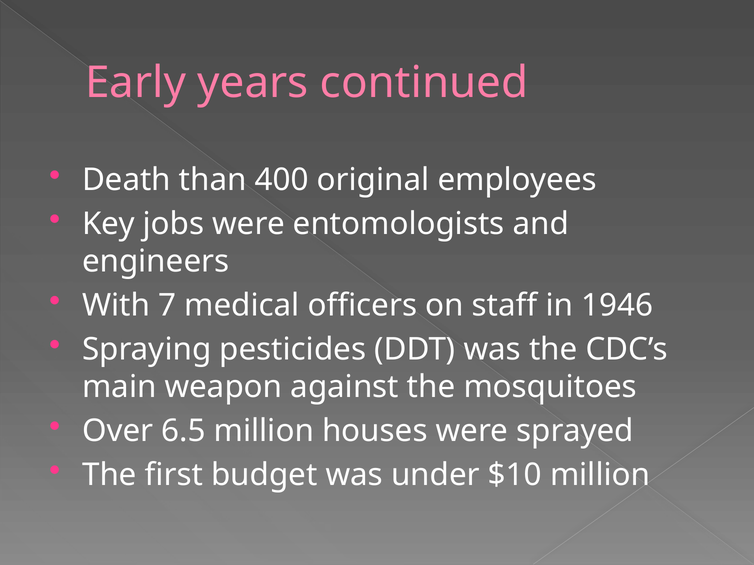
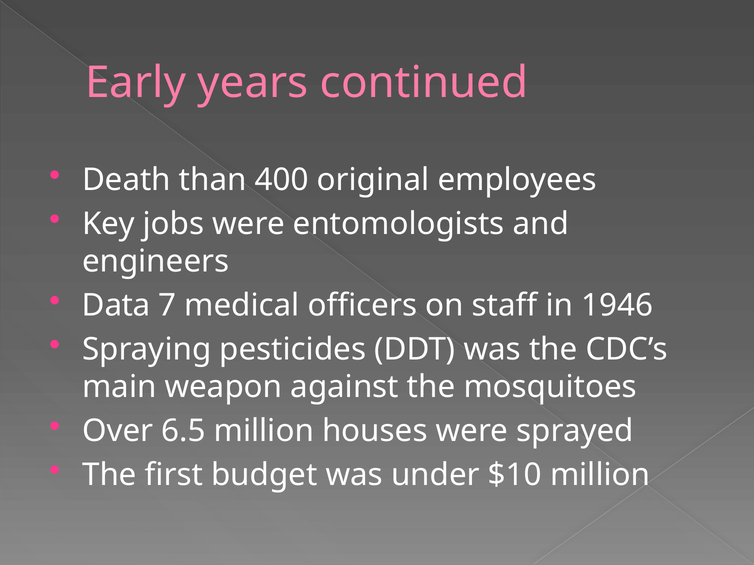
With: With -> Data (116, 306)
